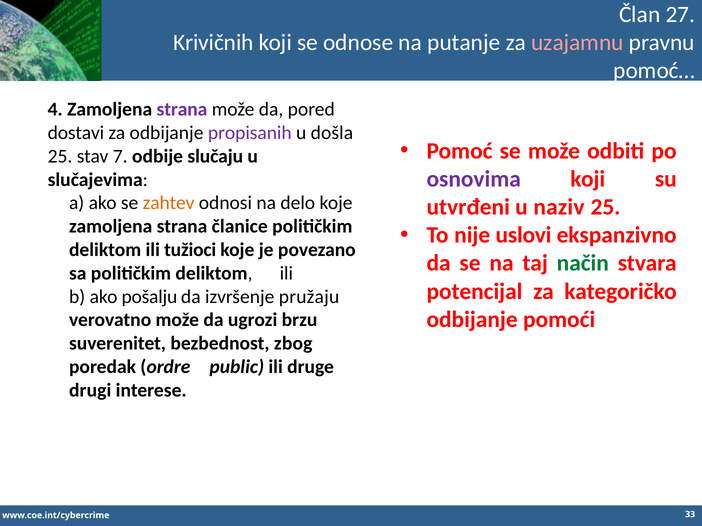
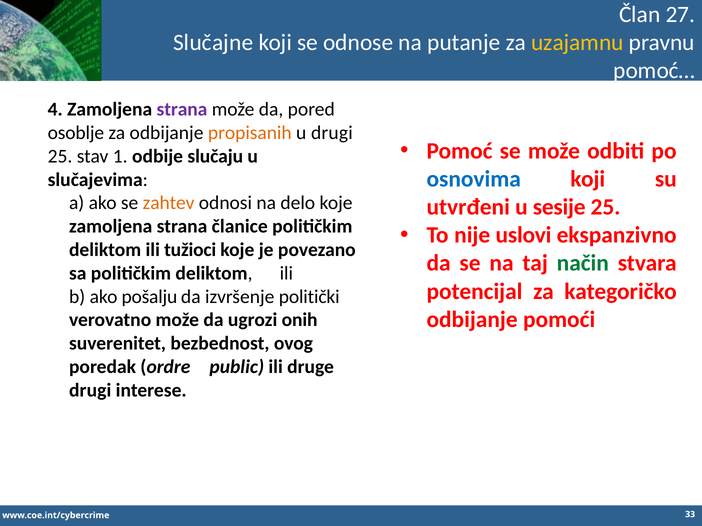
Krivičnih: Krivičnih -> Slučajne (213, 43)
uzajamnu colour: pink -> yellow (577, 43)
dostavi: dostavi -> osoblje (76, 133)
propisanih colour: purple -> orange (250, 133)
u došla: došla -> drugi (332, 133)
7: 7 -> 1 (120, 156)
osnovima colour: purple -> blue (474, 179)
naziv: naziv -> sesije (559, 207)
pružaju: pružaju -> politički (309, 297)
brzu: brzu -> onih (300, 320)
zbog: zbog -> ovog (293, 344)
